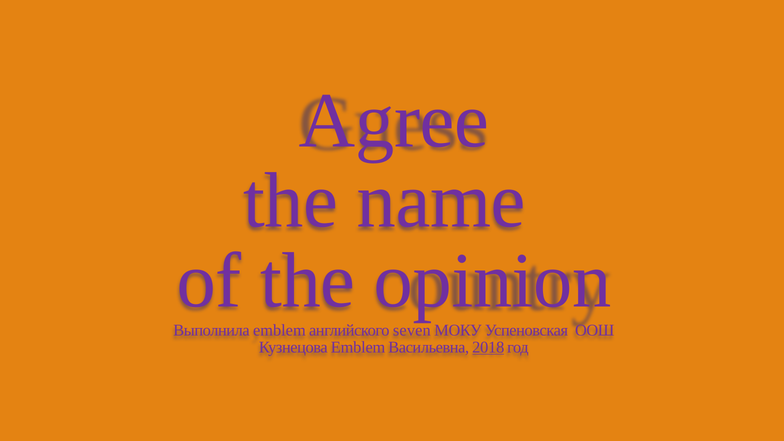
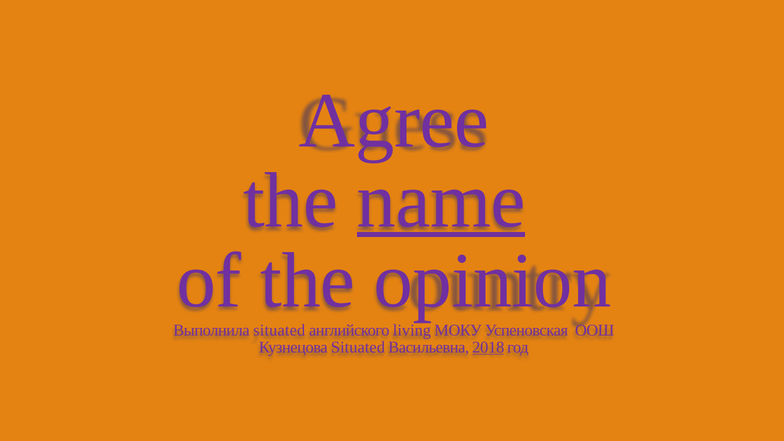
name underline: none -> present (441, 201)
Выполнила emblem: emblem -> situated (279, 331)
seven: seven -> living (412, 331)
Кузнецова Emblem: Emblem -> Situated (358, 347)
